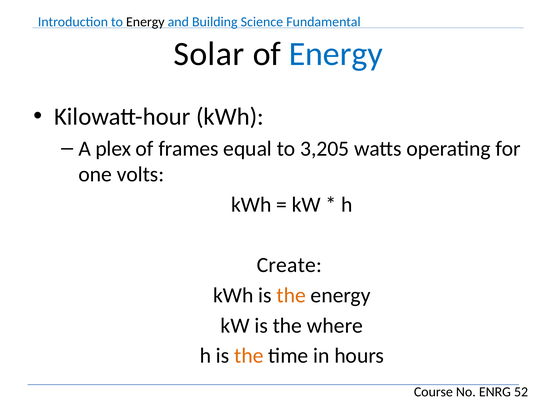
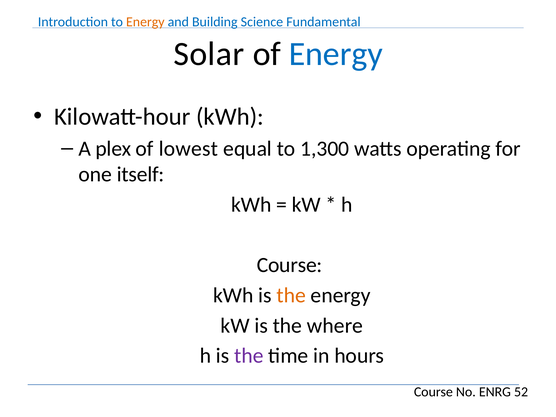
Energy colour: black -> orange (145, 22)
frames: frames -> lowest (188, 149)
3,205: 3,205 -> 1,300 (325, 149)
volts: volts -> itself (141, 174)
Create: Create -> Course (290, 265)
the colour: orange -> purple (249, 356)
